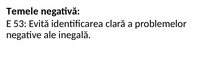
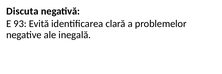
Temele: Temele -> Discuta (22, 11)
53: 53 -> 93 (20, 24)
